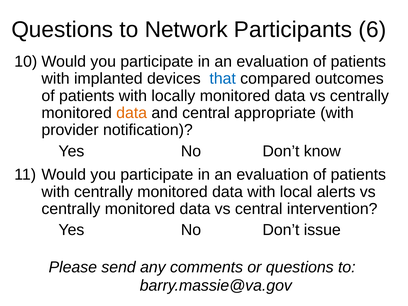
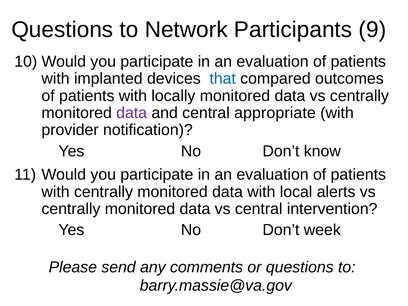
6: 6 -> 9 (372, 30)
data colour: orange -> purple (132, 113)
issue: issue -> week (322, 230)
